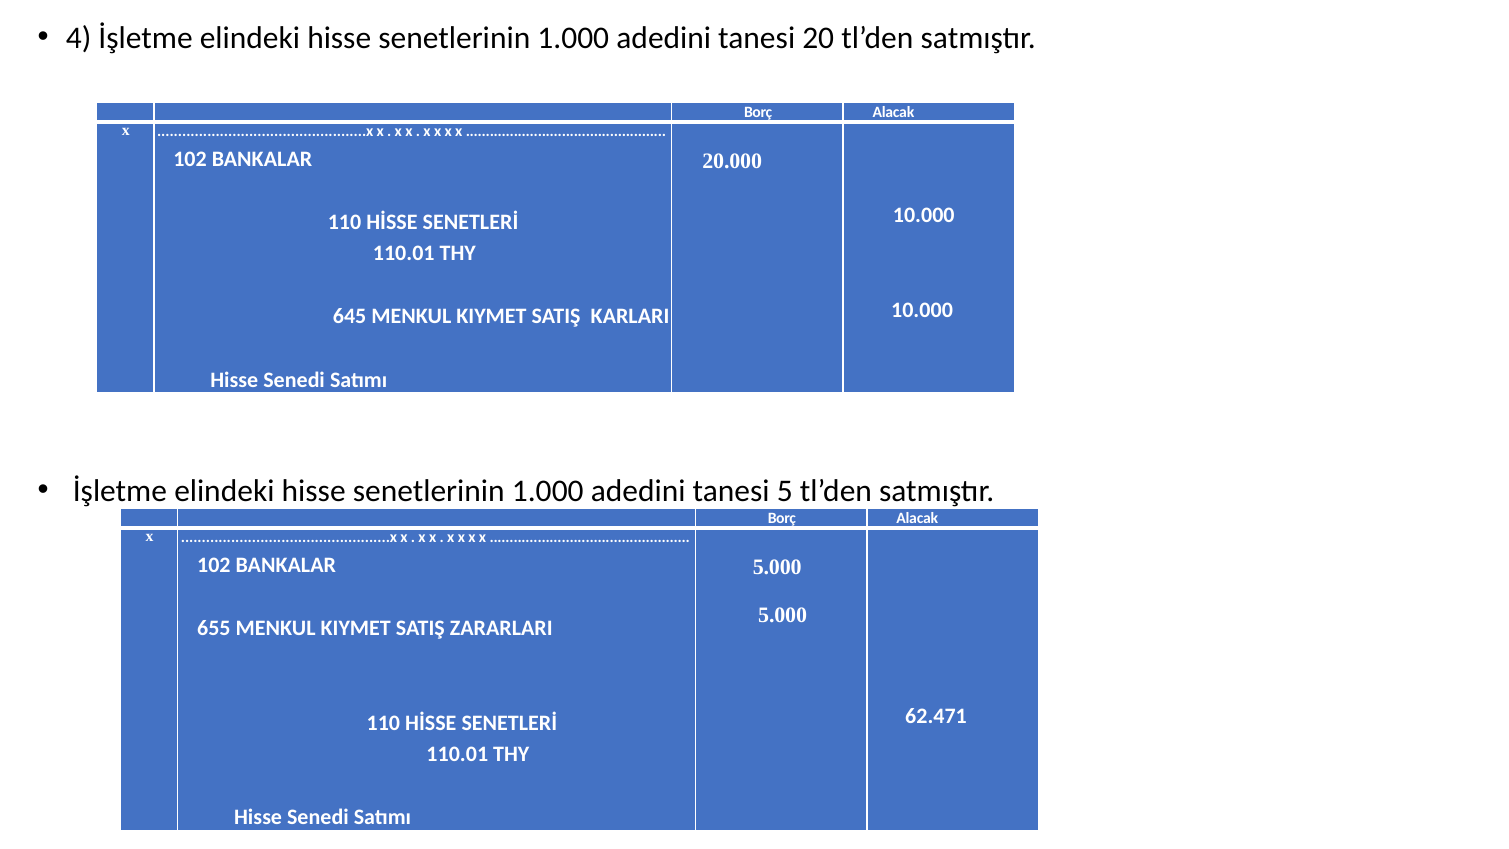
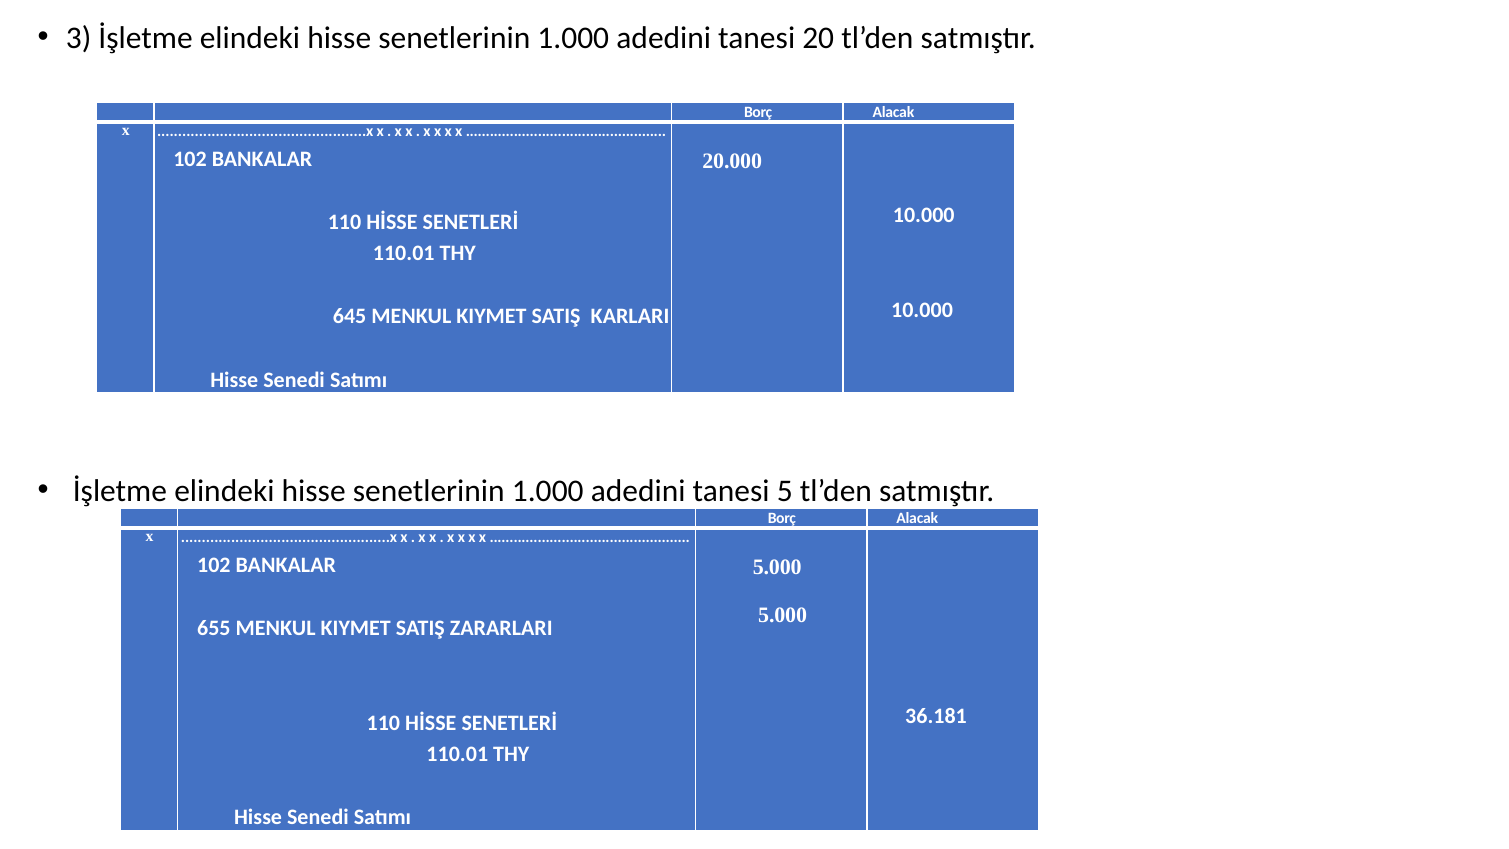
4: 4 -> 3 (79, 38)
62.471: 62.471 -> 36.181 (936, 716)
